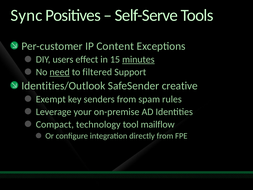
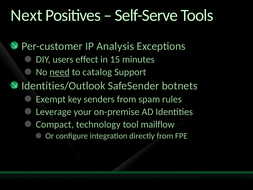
Sync: Sync -> Next (27, 15)
Content: Content -> Analysis (115, 46)
minutes underline: present -> none (138, 59)
filtered: filtered -> catalog (97, 72)
creative: creative -> botnets (180, 86)
